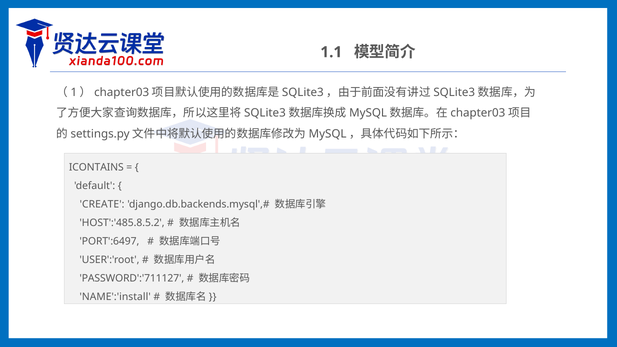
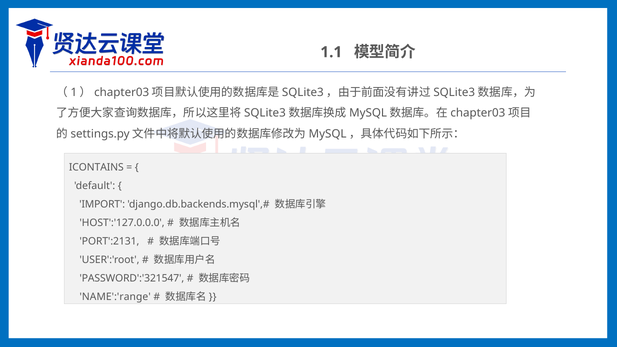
CREATE: CREATE -> IMPORT (102, 204)
HOST':'485.8.5.2: HOST':'485.8.5.2 -> HOST':'127.0.0.0 (122, 223)
PORT':6497: PORT':6497 -> PORT':2131 (109, 241)
PASSWORD':'711127: PASSWORD':'711127 -> PASSWORD':'321547 (132, 278)
NAME':'install: NAME':'install -> NAME':'range (115, 297)
